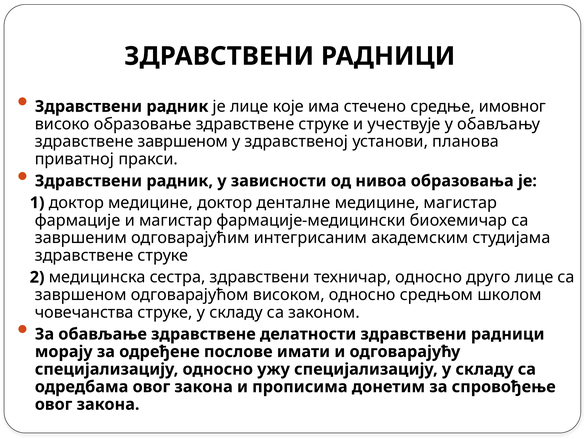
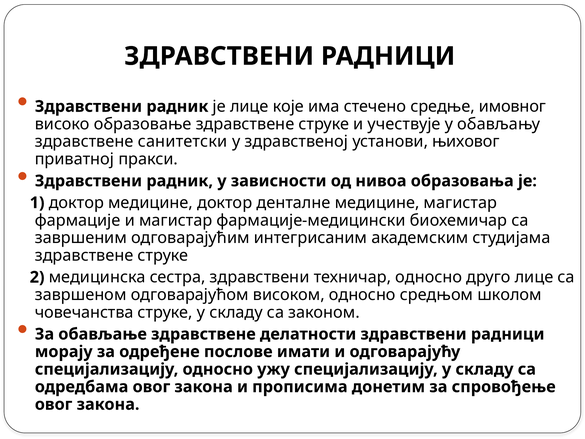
здравствене завршеном: завршеном -> санитетски (183, 142)
планова: планова -> њиховог (466, 142)
